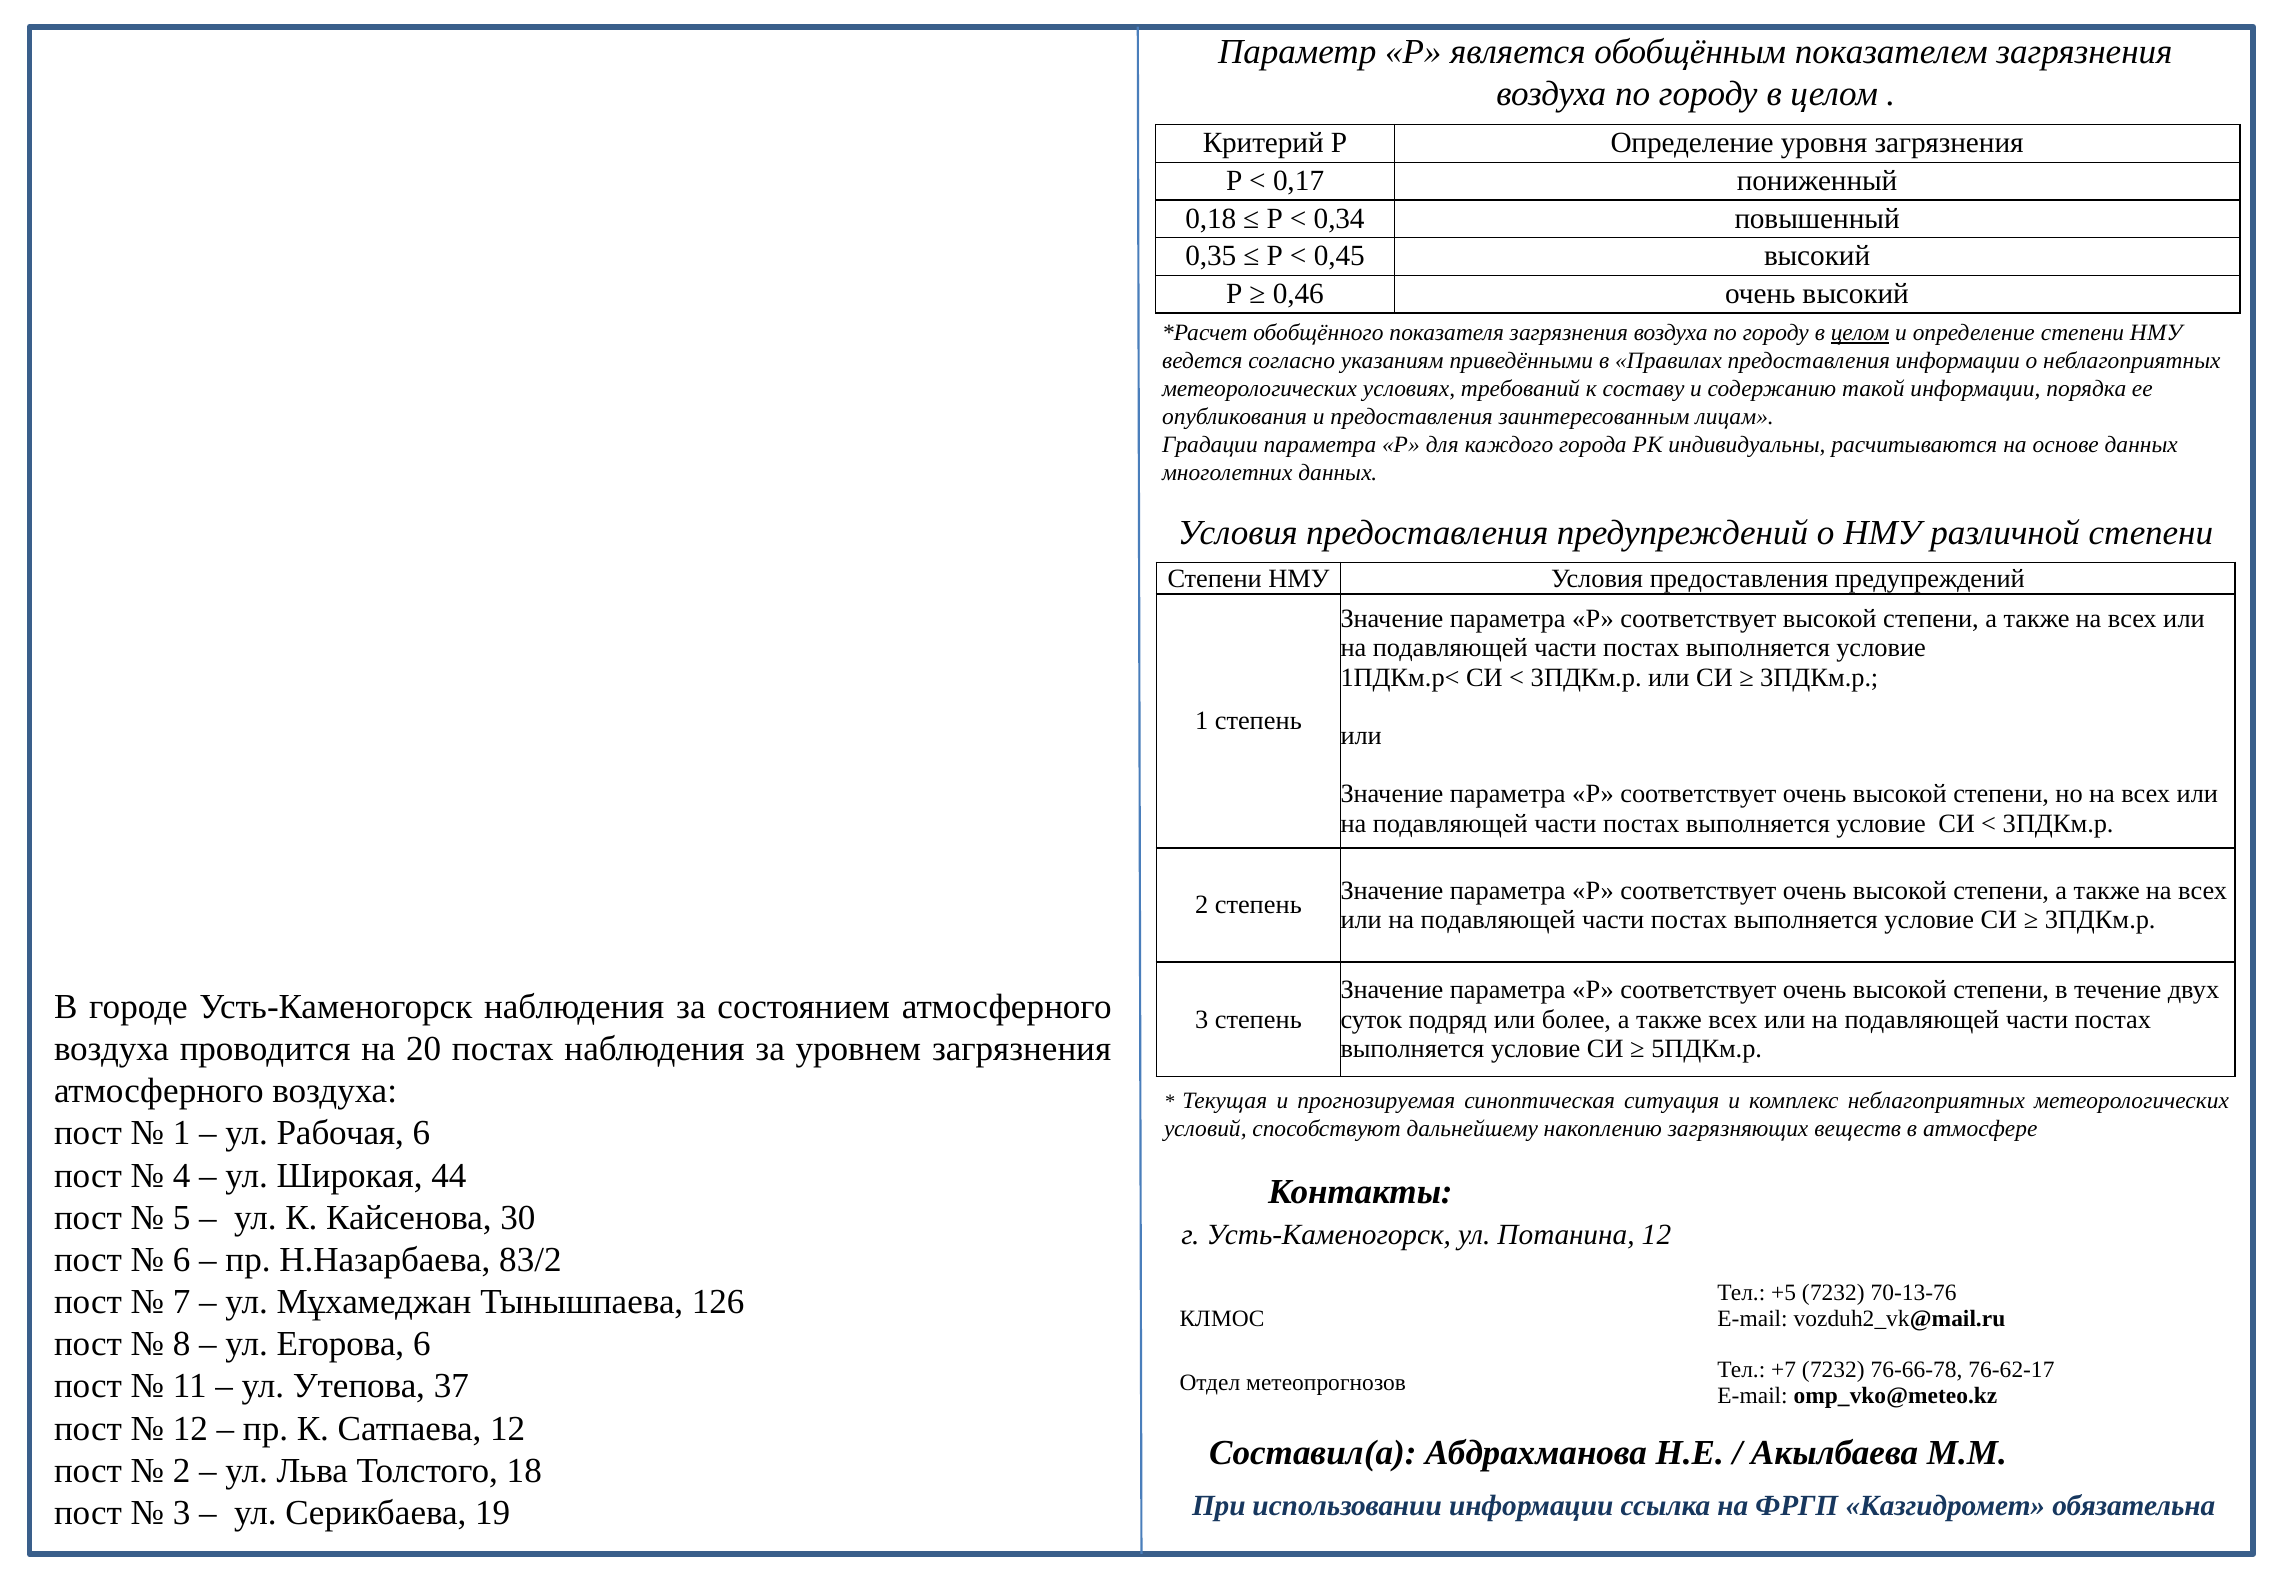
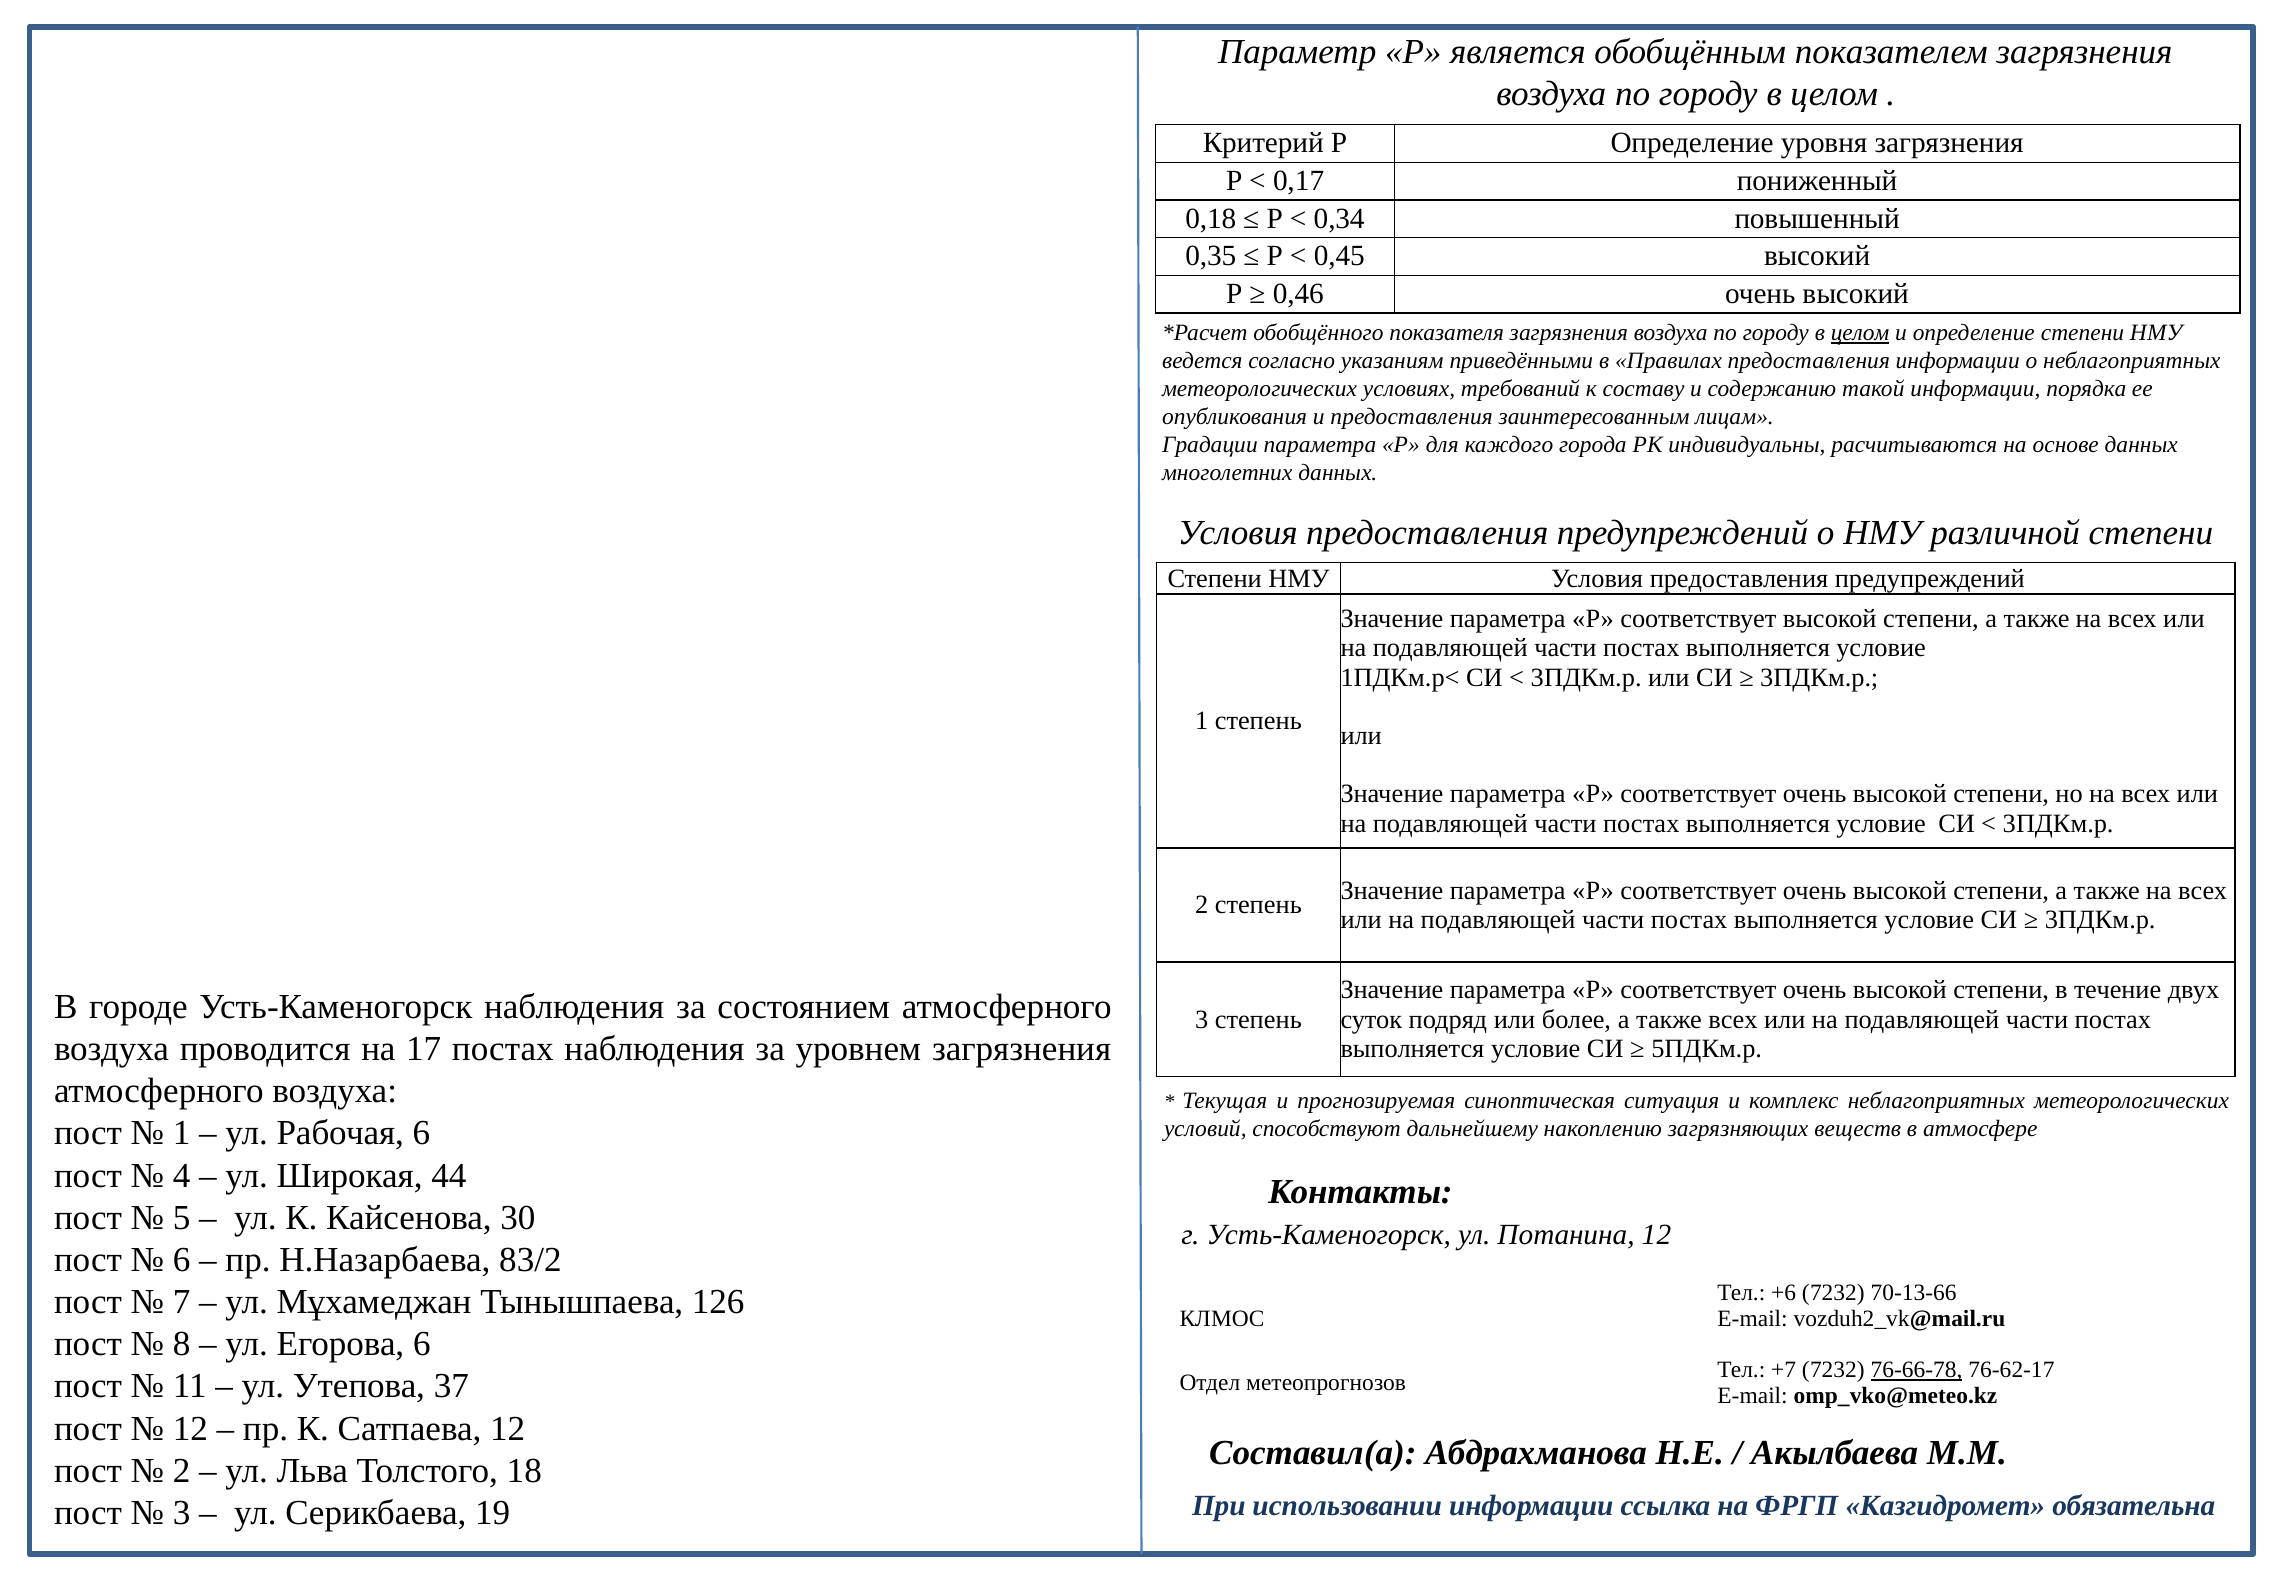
20: 20 -> 17 (424, 1049)
+5: +5 -> +6 (1784, 1292)
70-13-76: 70-13-76 -> 70-13-66 (1914, 1292)
76-66-78 underline: none -> present (1917, 1370)
